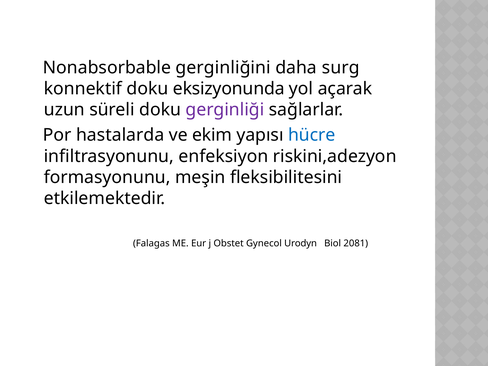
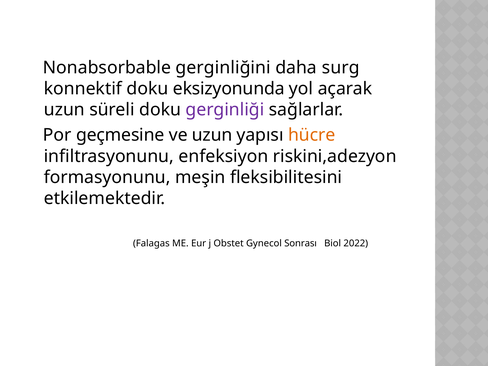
hastalarda: hastalarda -> geçmesine (120, 135)
ve ekim: ekim -> uzun (212, 135)
hücre colour: blue -> orange (312, 135)
Urodyn: Urodyn -> Sonrası (301, 243)
2081: 2081 -> 2022 (356, 243)
